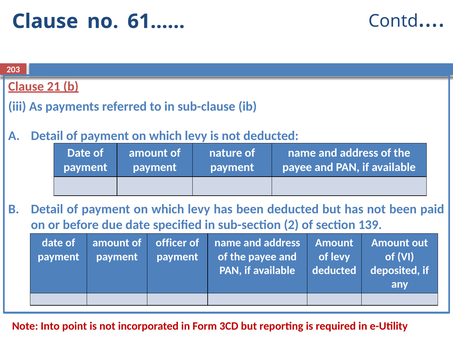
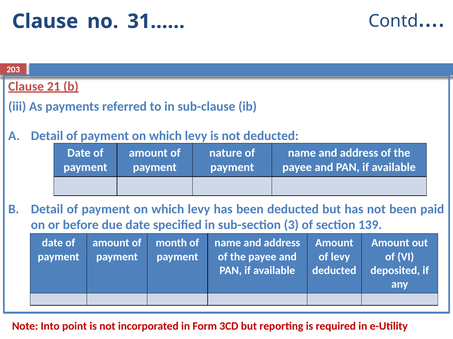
61……: 61…… -> 31…… (156, 21)
2: 2 -> 3 (291, 225)
officer: officer -> month (171, 243)
